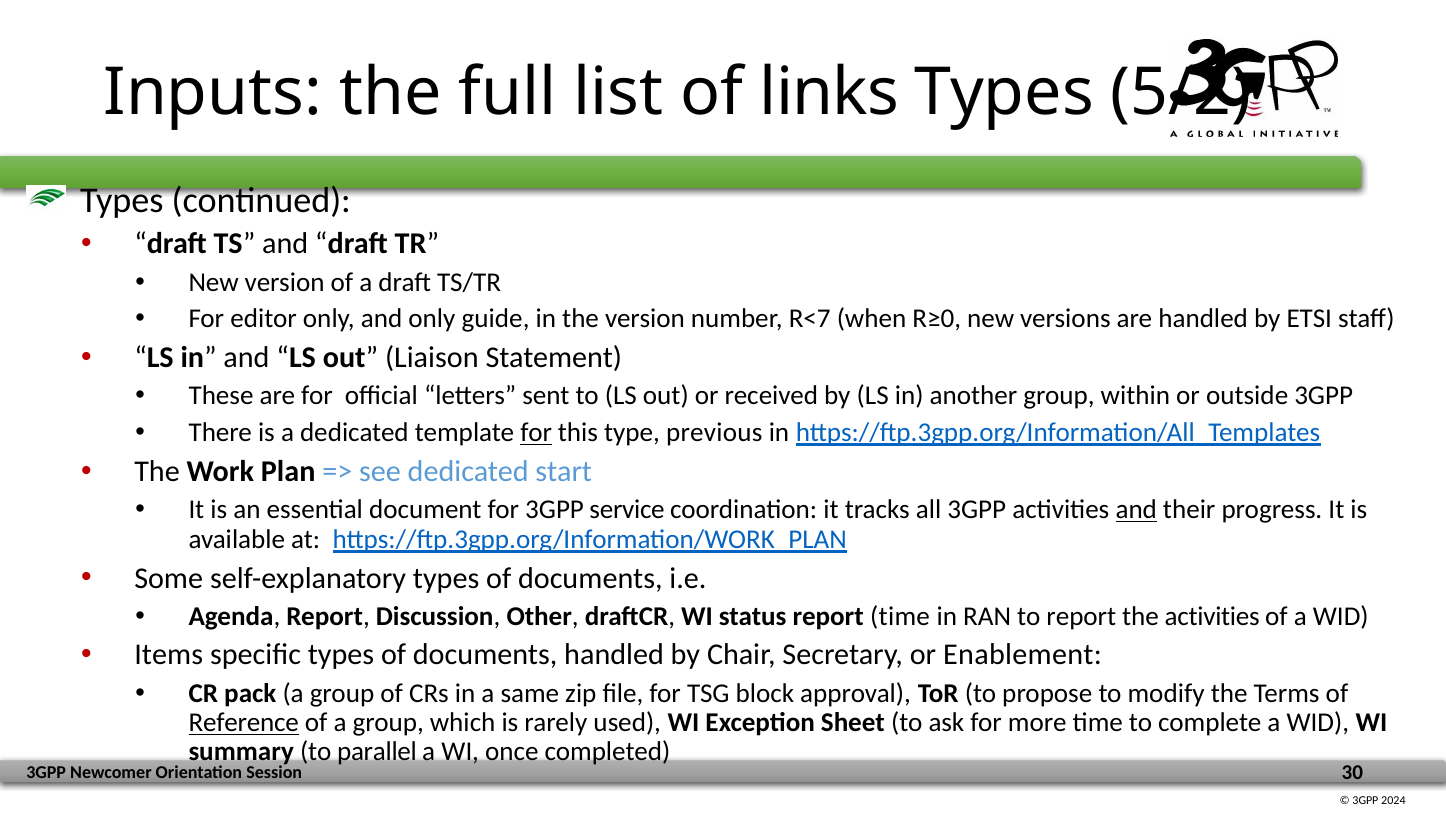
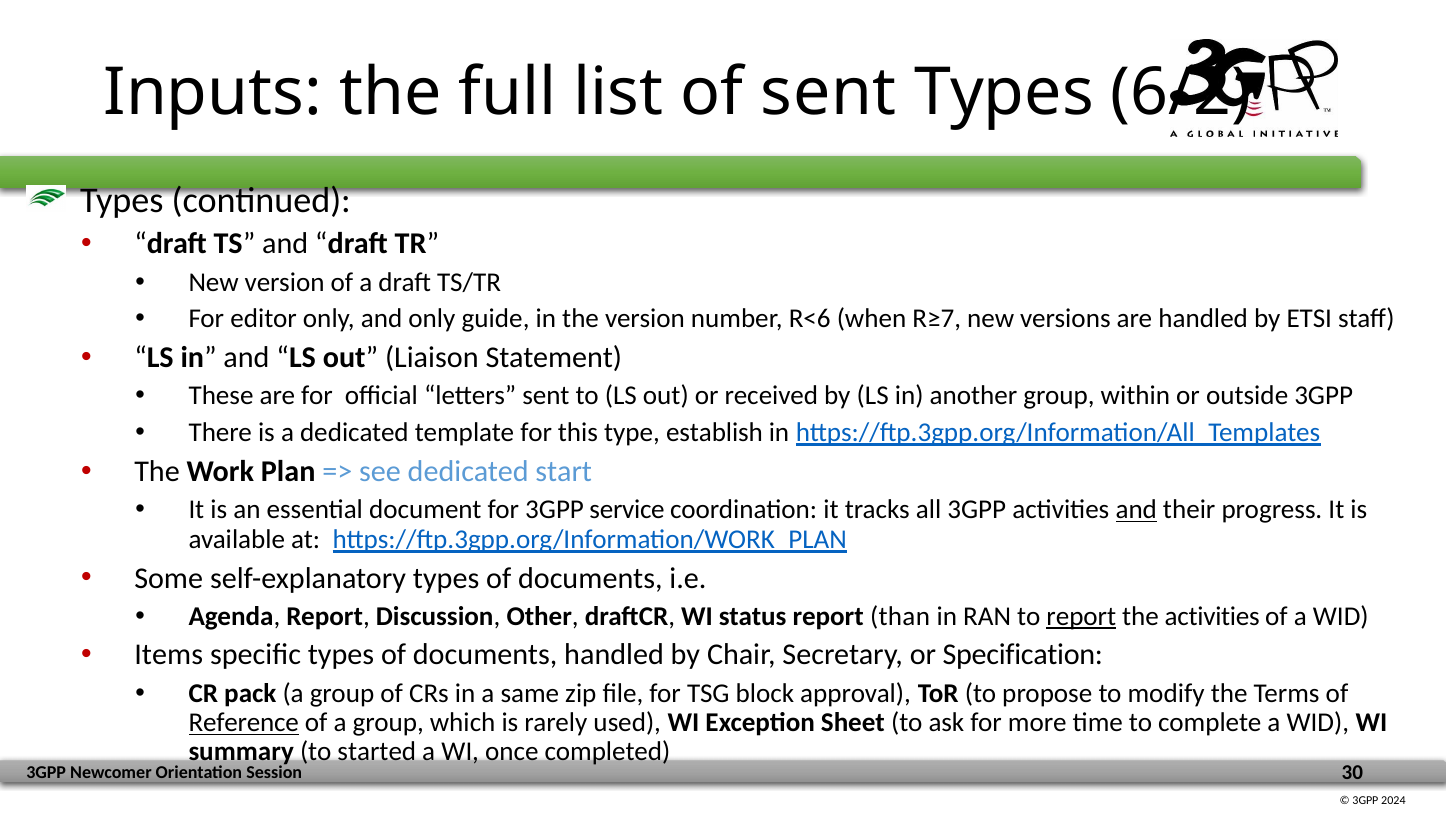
of links: links -> sent (829, 93)
5/2: 5/2 -> 6/2 (1181, 93)
R<7: R<7 -> R<6 (810, 319)
R≥0: R≥0 -> R≥7 (937, 319)
for underline: present -> none (536, 433)
previous: previous -> establish (714, 433)
report time: time -> than (900, 617)
report underline: none -> present (1081, 617)
Enablement: Enablement -> Specification (1023, 655)
parallel: parallel -> started (377, 752)
